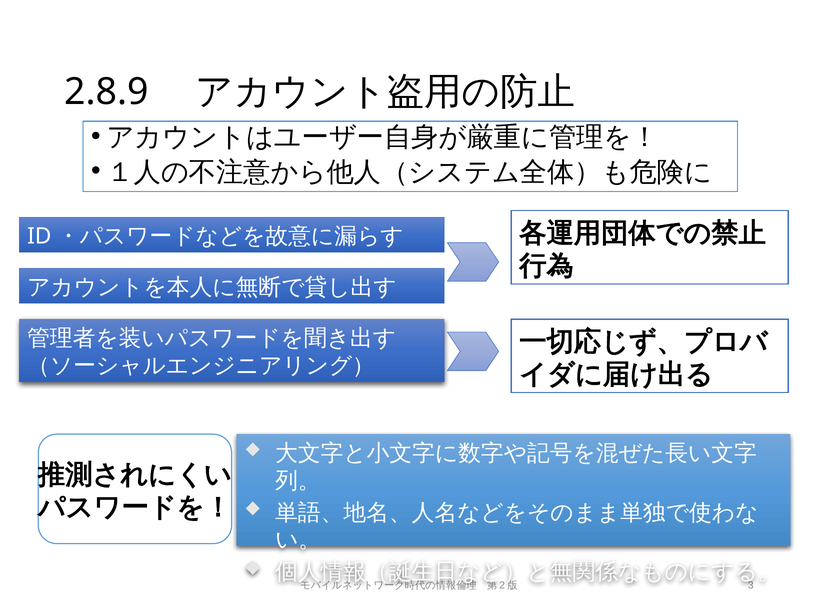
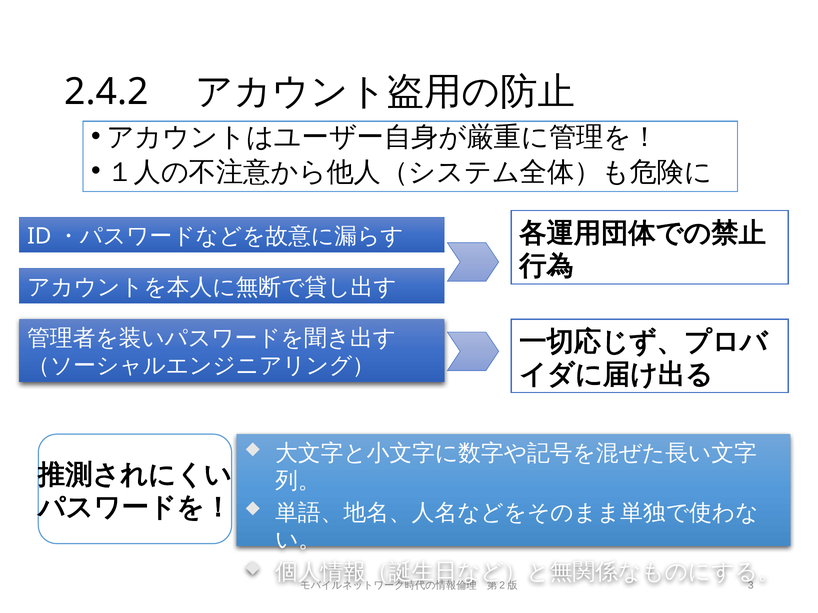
2.8.9: 2.8.9 -> 2.4.2 (107, 92)
